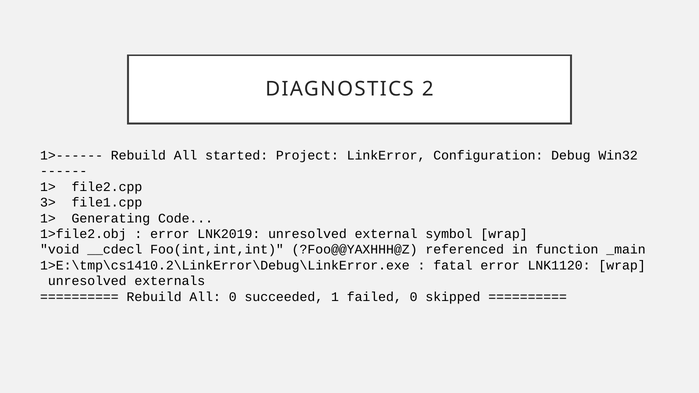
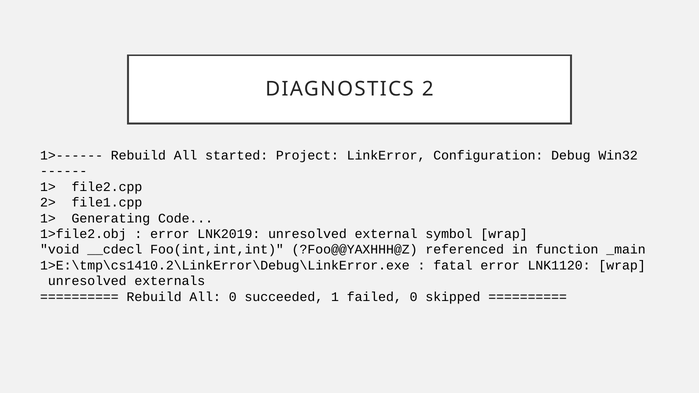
3>: 3> -> 2> (48, 203)
